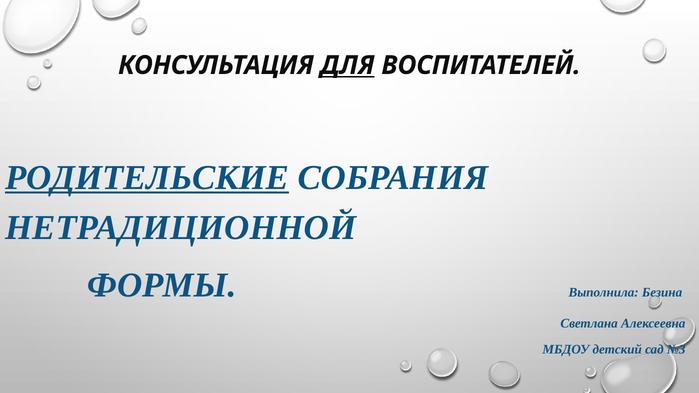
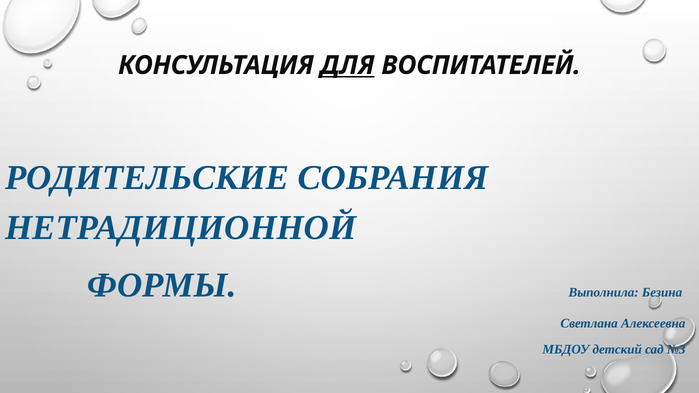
РОДИТЕЛЬСКИЕ underline: present -> none (147, 178)
